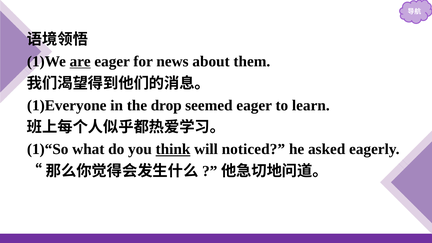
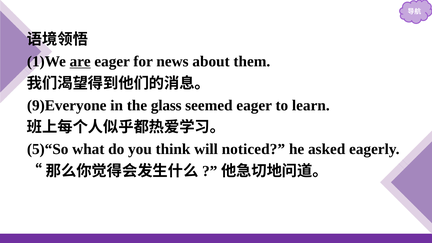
1)Everyone: 1)Everyone -> 9)Everyone (67, 105)
drop: drop -> glass (166, 105)
1)“So: 1)“So -> 5)“So (48, 149)
think underline: present -> none (173, 149)
